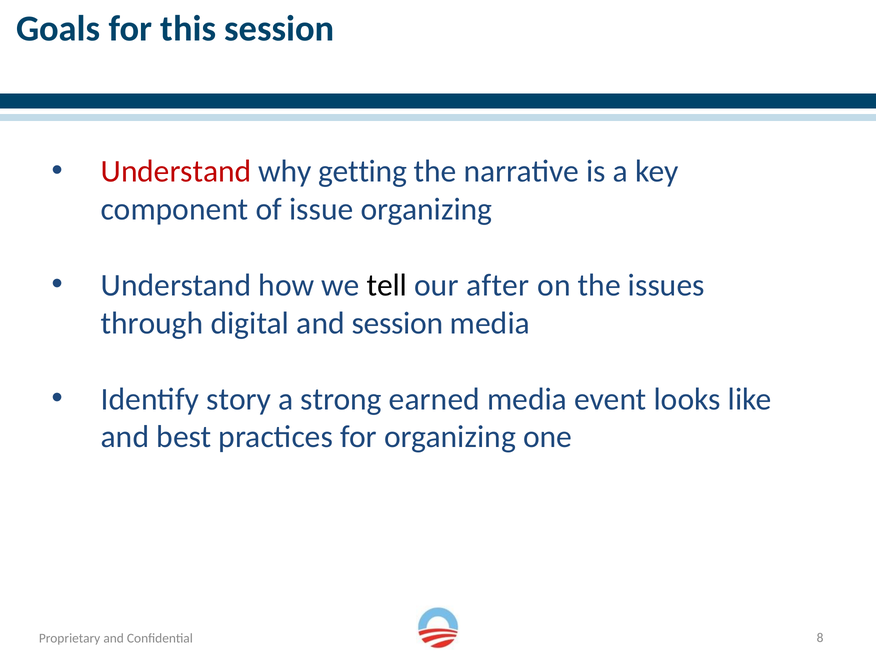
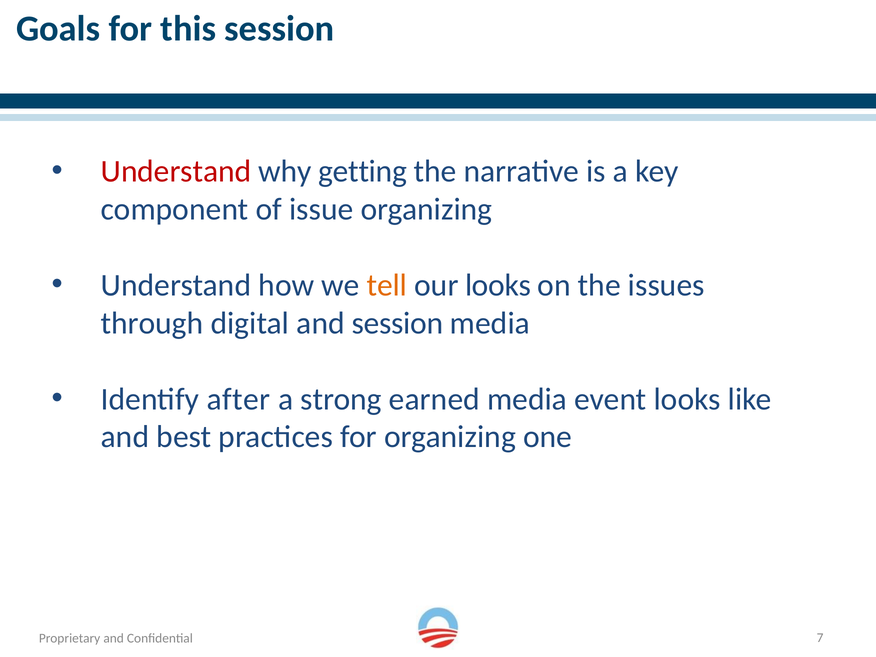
tell colour: black -> orange (387, 285)
our after: after -> looks (498, 285)
story: story -> after (239, 399)
8: 8 -> 7 (820, 638)
